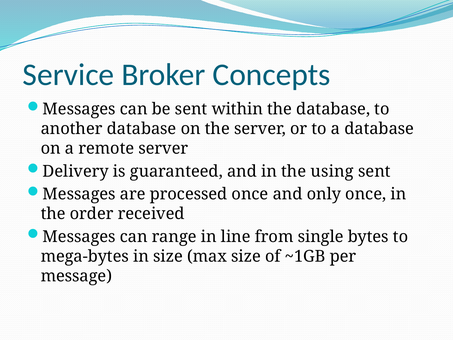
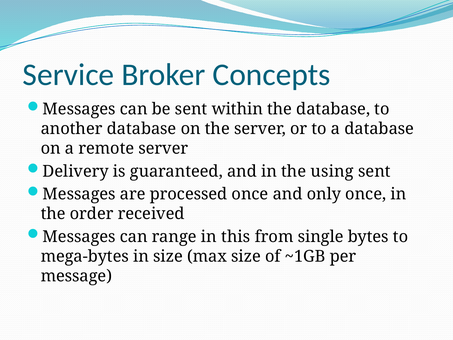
line: line -> this (236, 237)
